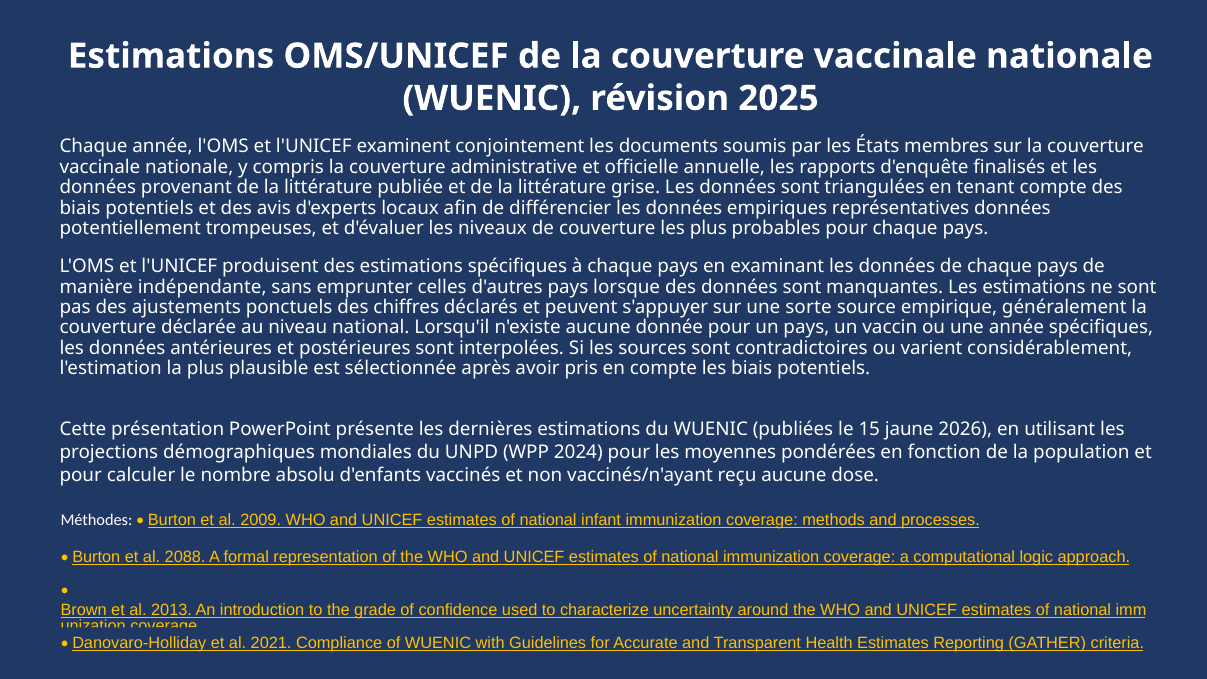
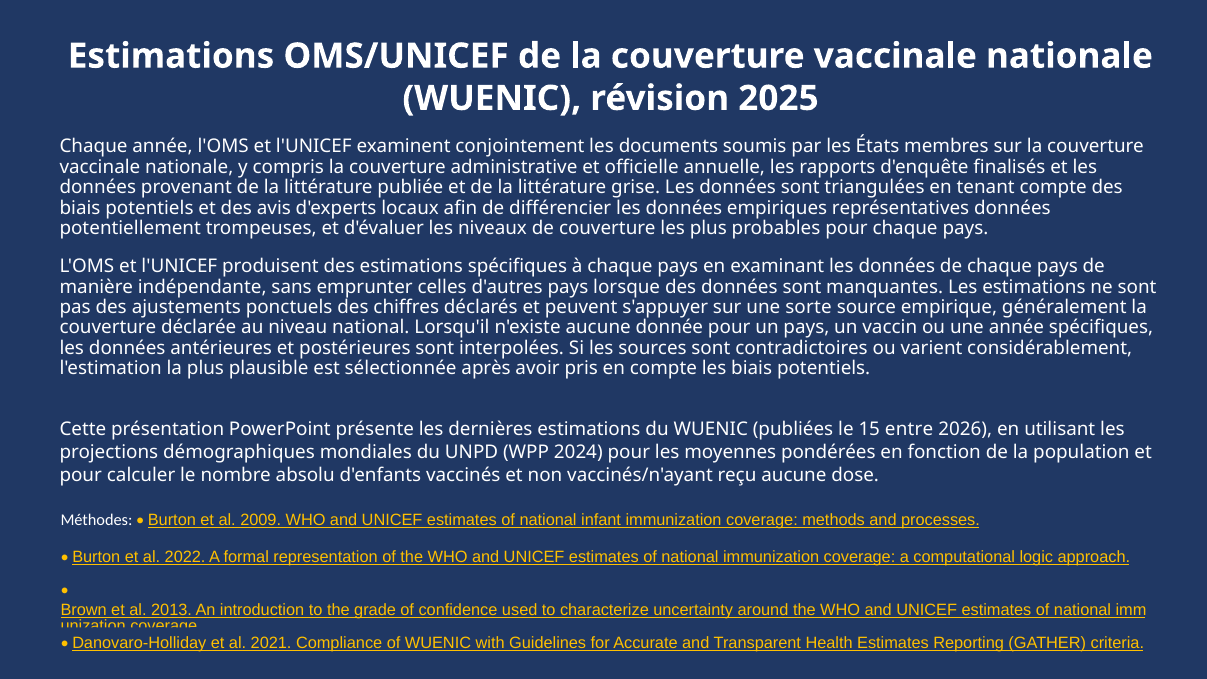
jaune: jaune -> entre (909, 429)
2088: 2088 -> 2022 (185, 557)
